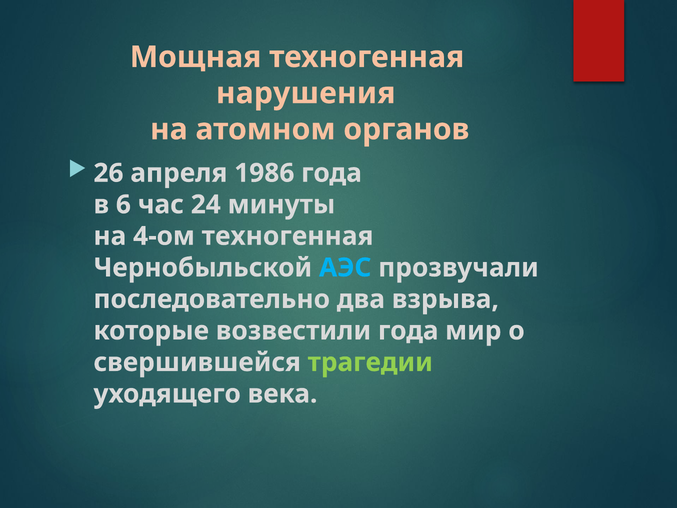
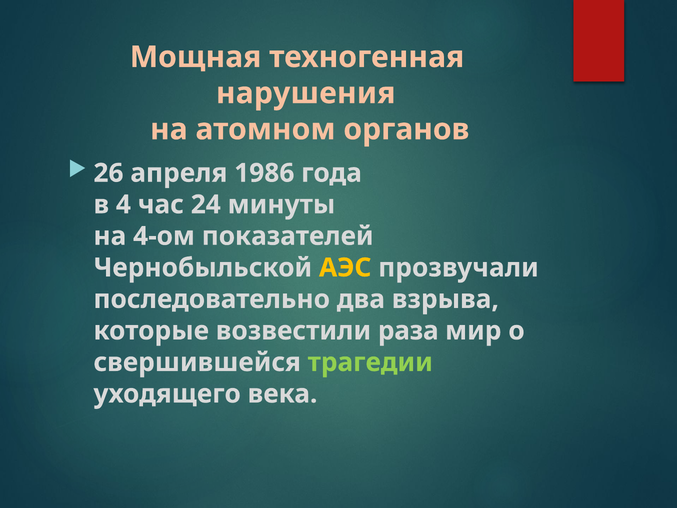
6: 6 -> 4 (123, 205)
4-ом техногенная: техногенная -> показателей (288, 236)
АЭС colour: light blue -> yellow (345, 268)
возвестили года: года -> раза (408, 331)
